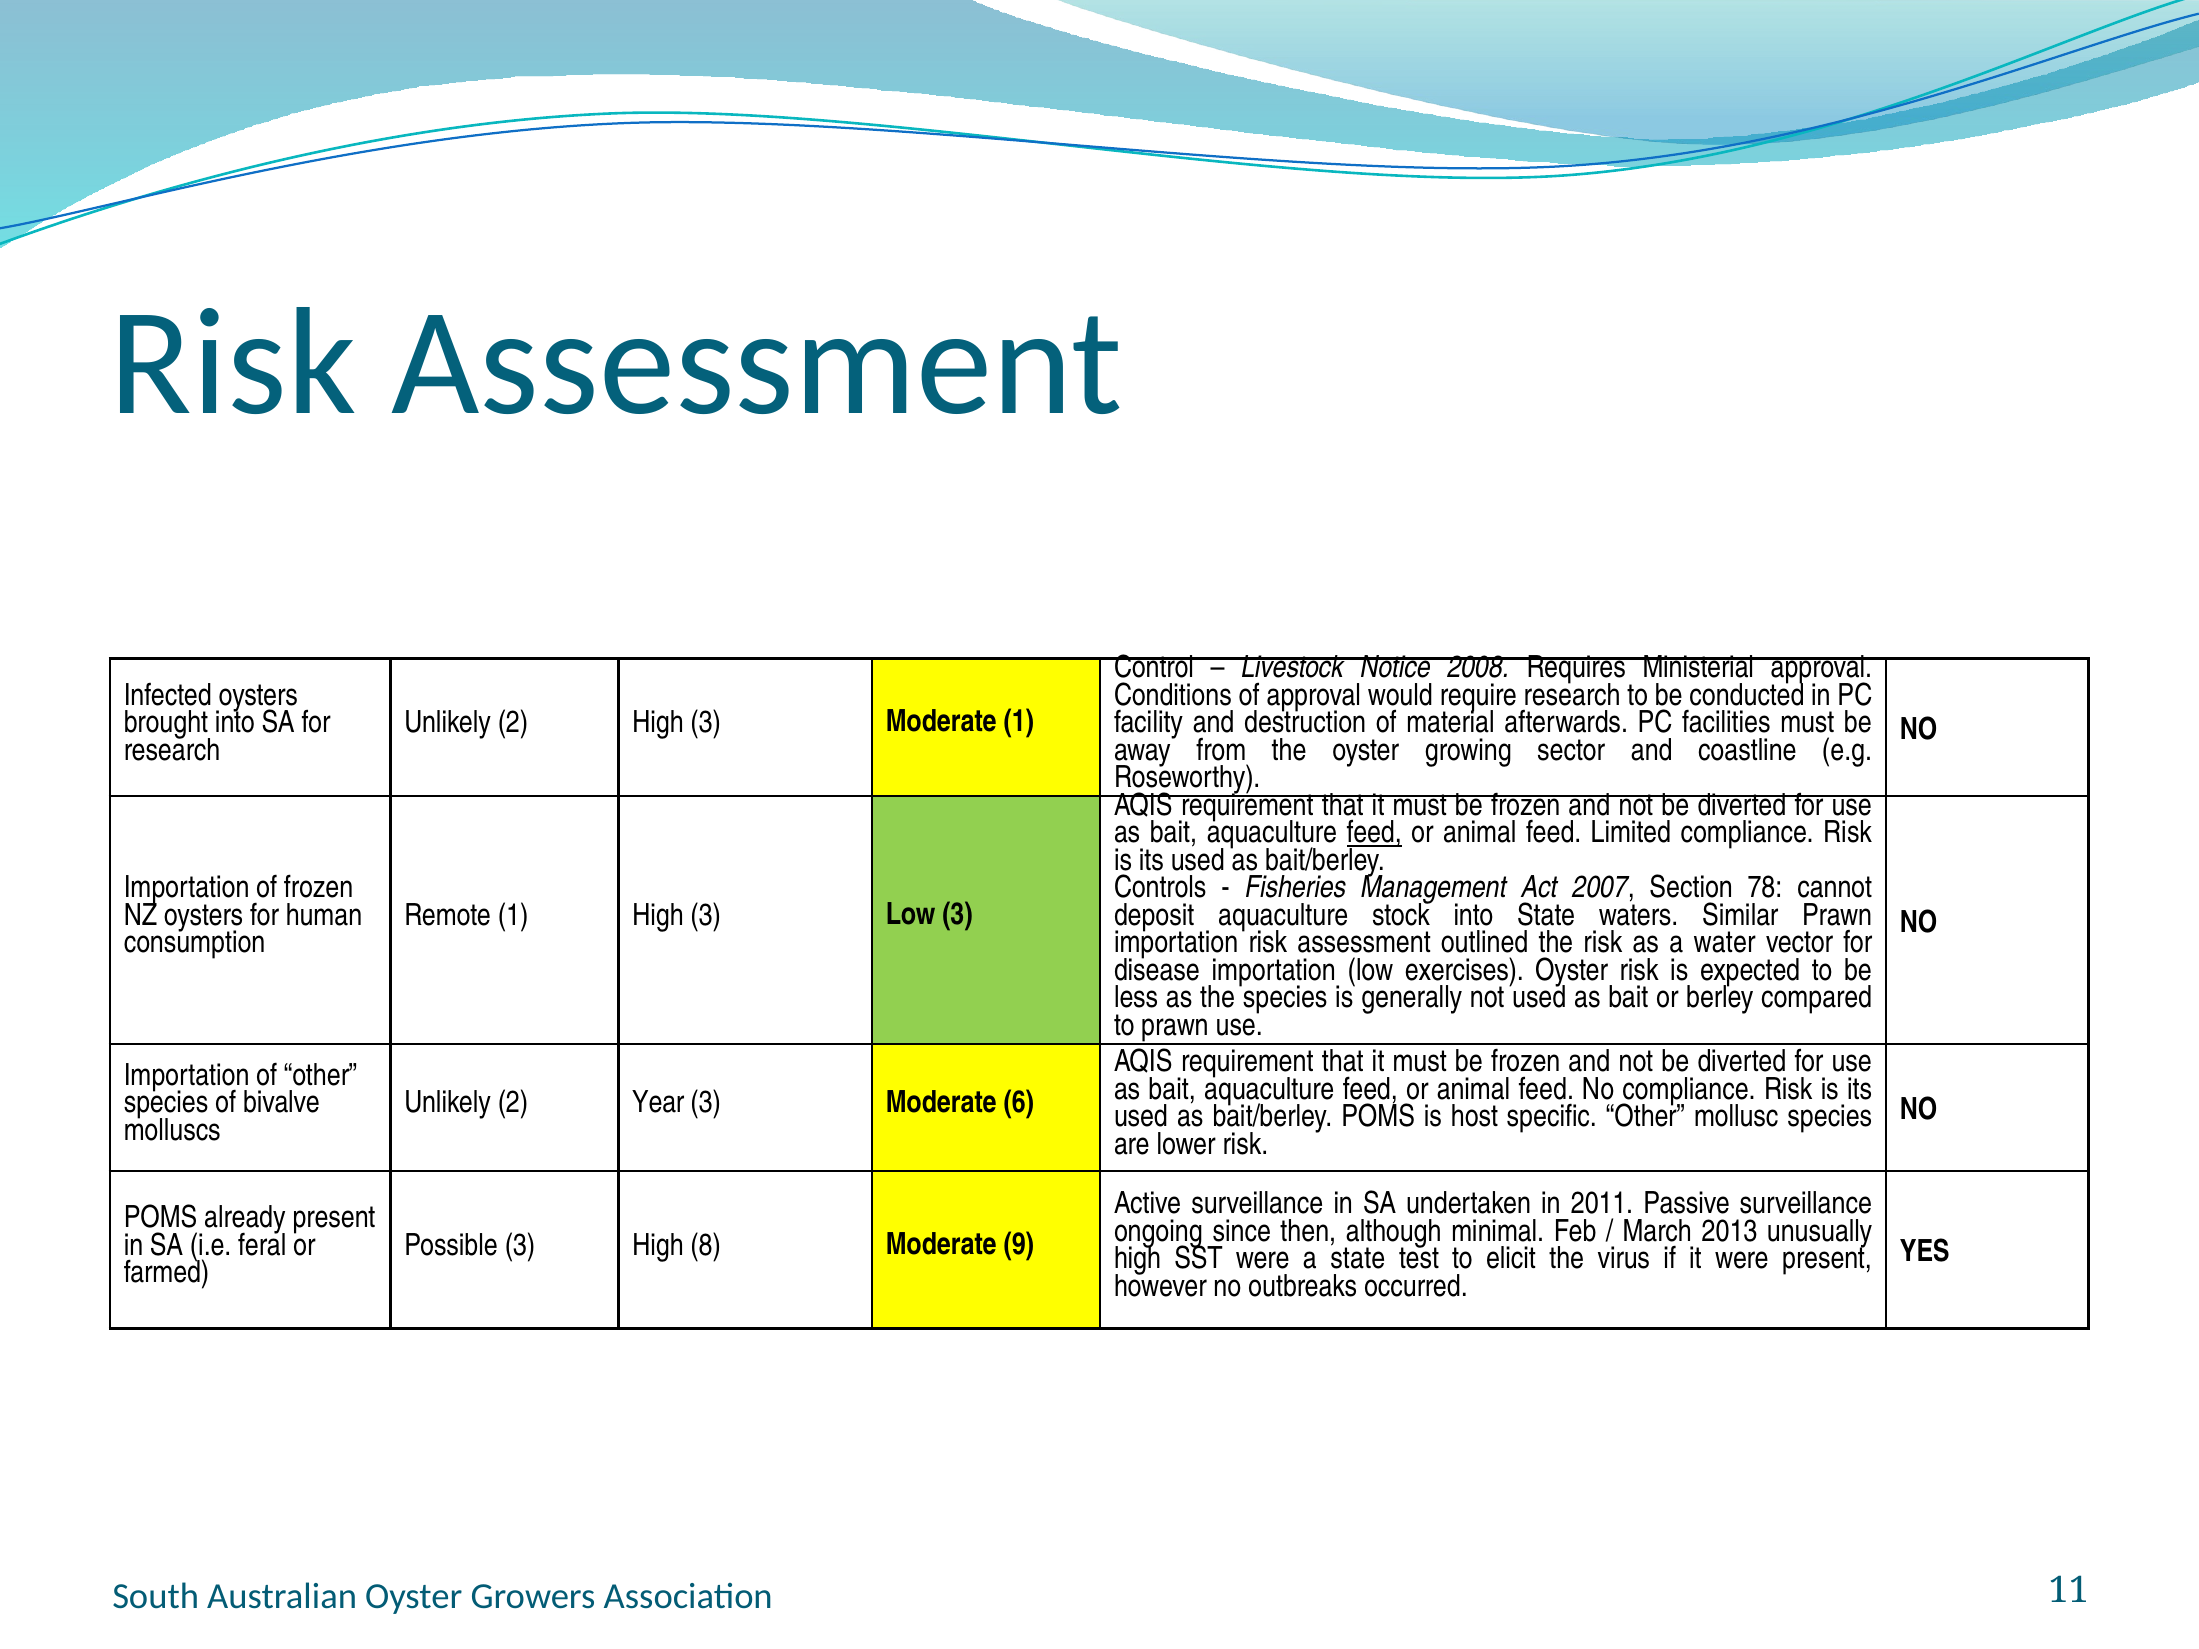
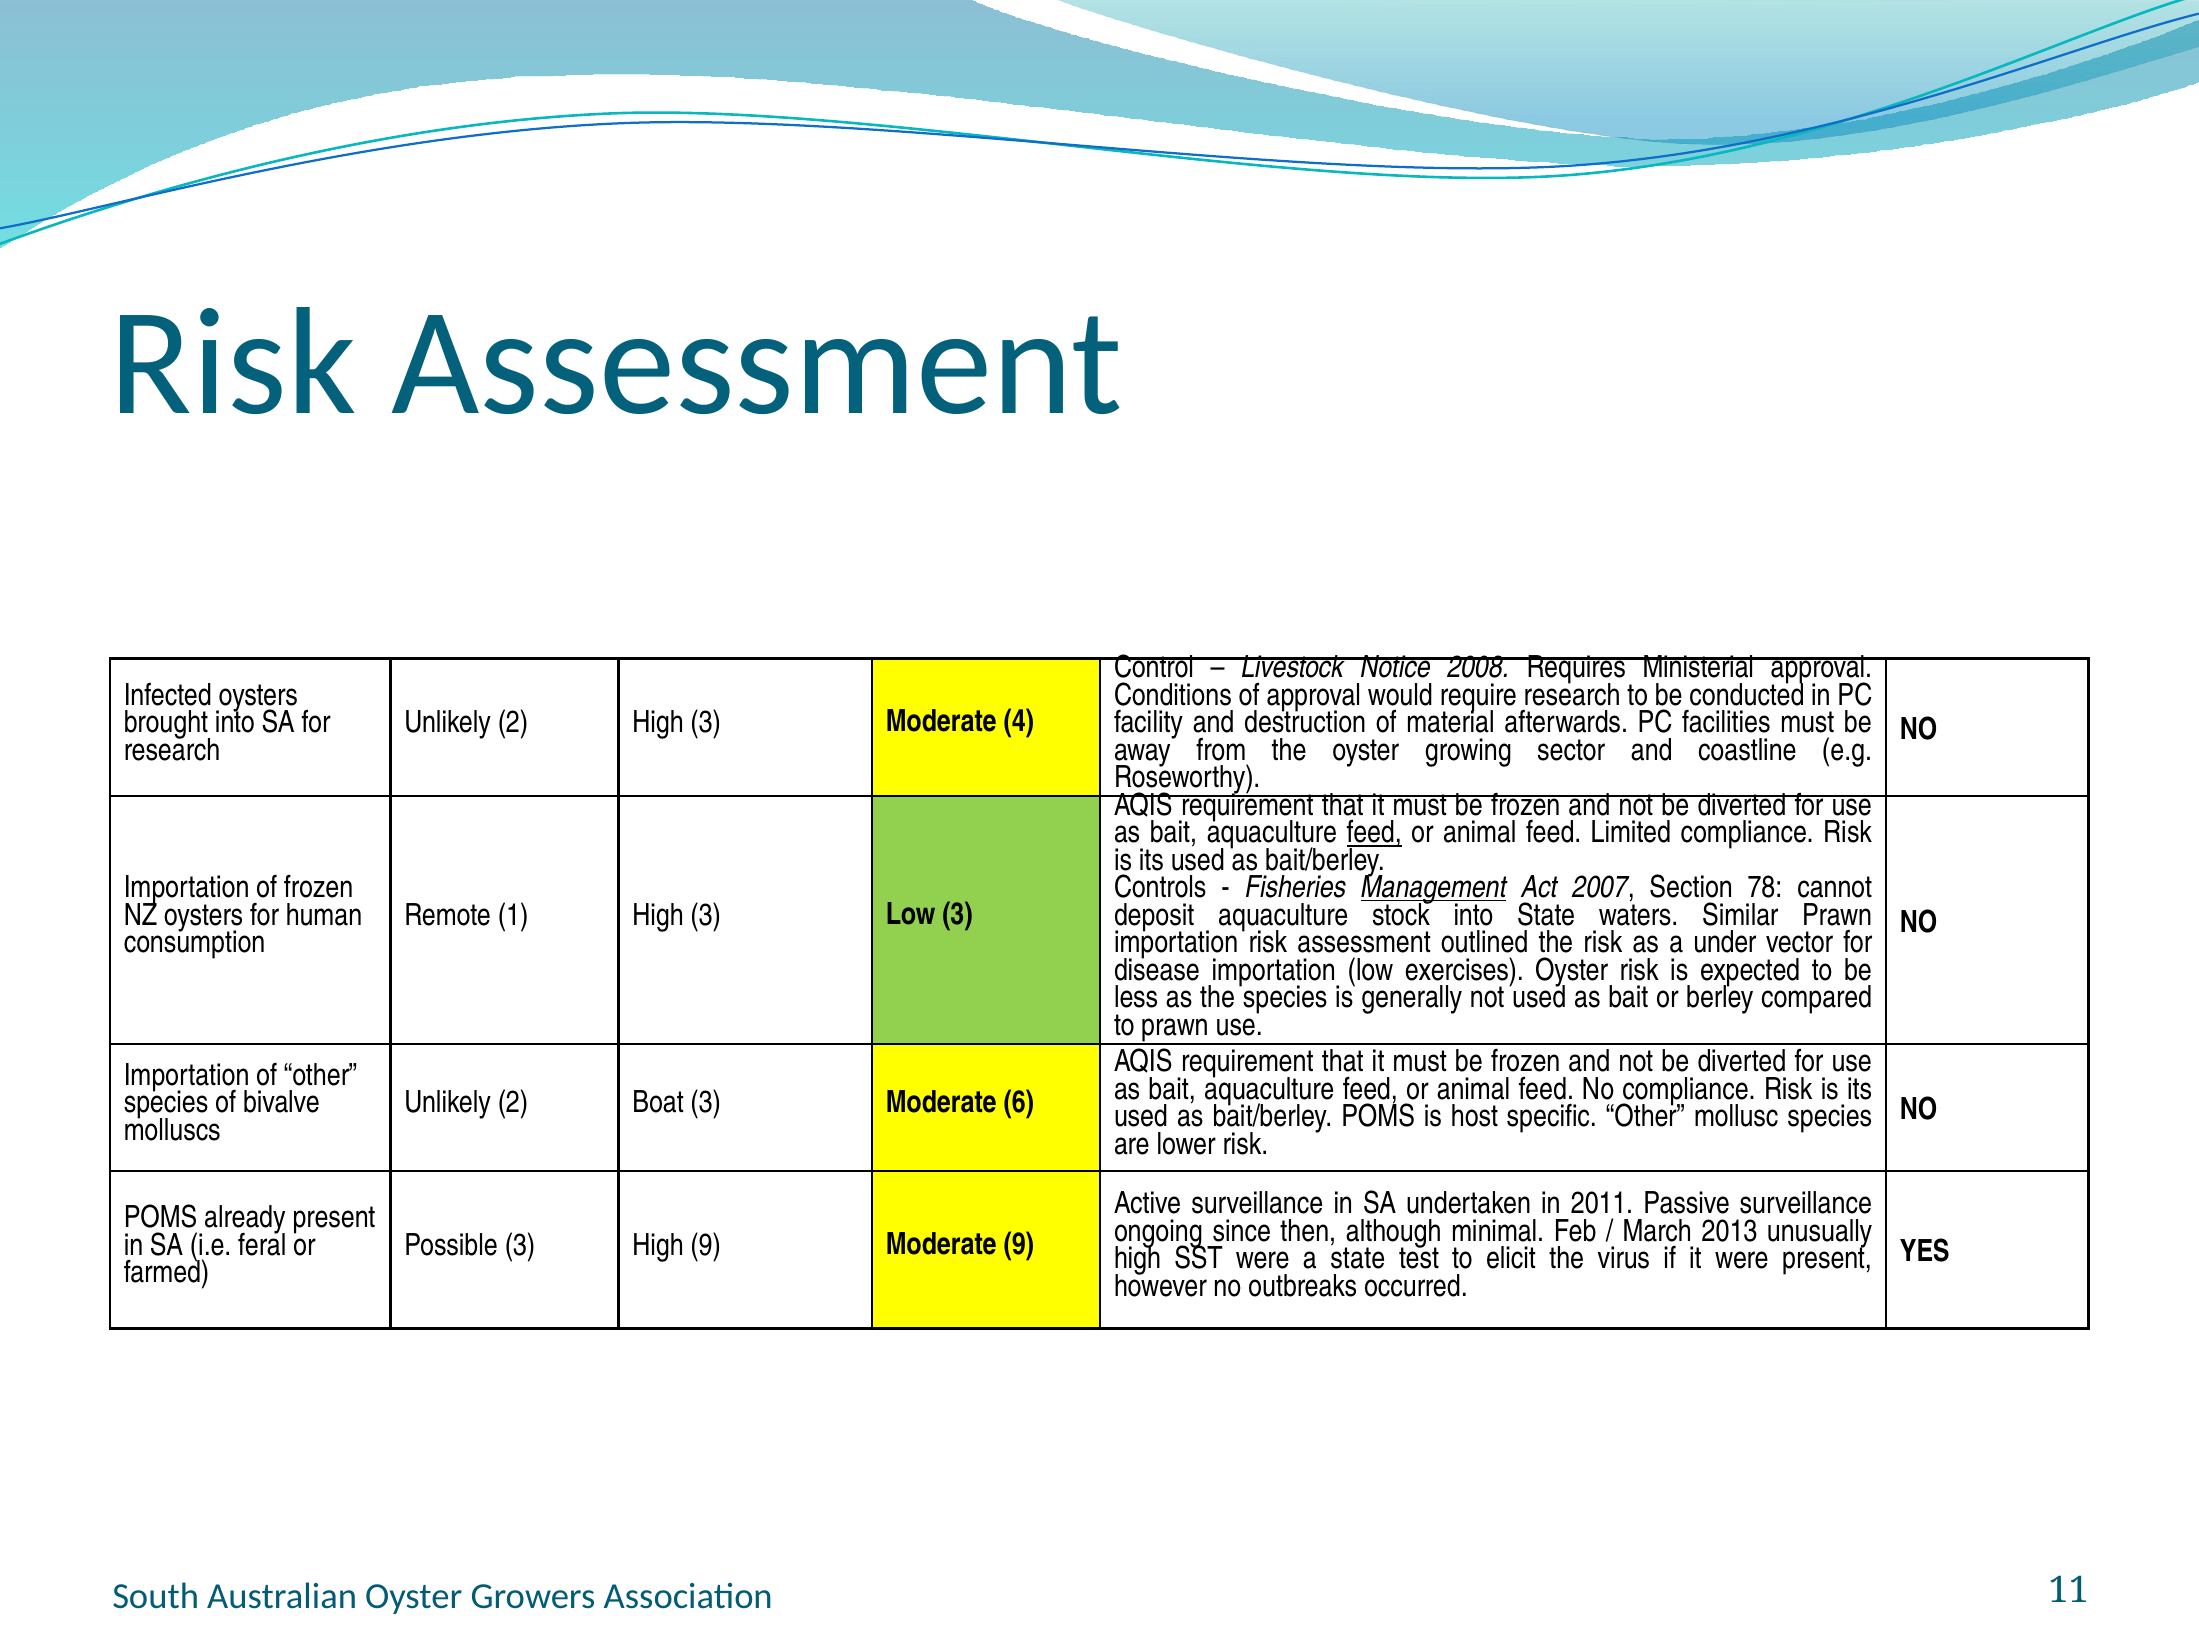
Moderate 1: 1 -> 4 (1019, 722)
Management underline: none -> present (1434, 887)
water: water -> under (1725, 943)
Year: Year -> Boat (658, 1103)
High 8: 8 -> 9 (706, 1245)
